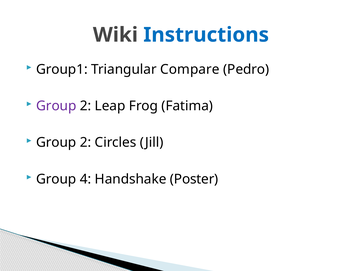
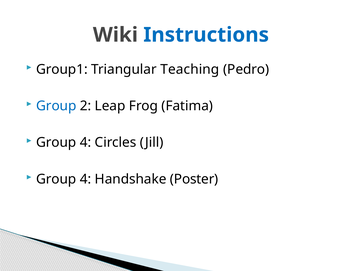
Compare: Compare -> Teaching (190, 70)
Group colour: purple -> blue (56, 106)
2: 2 -> 4 (86, 143)
